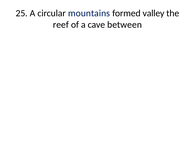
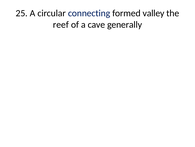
mountains: mountains -> connecting (89, 13)
between: between -> generally (125, 25)
